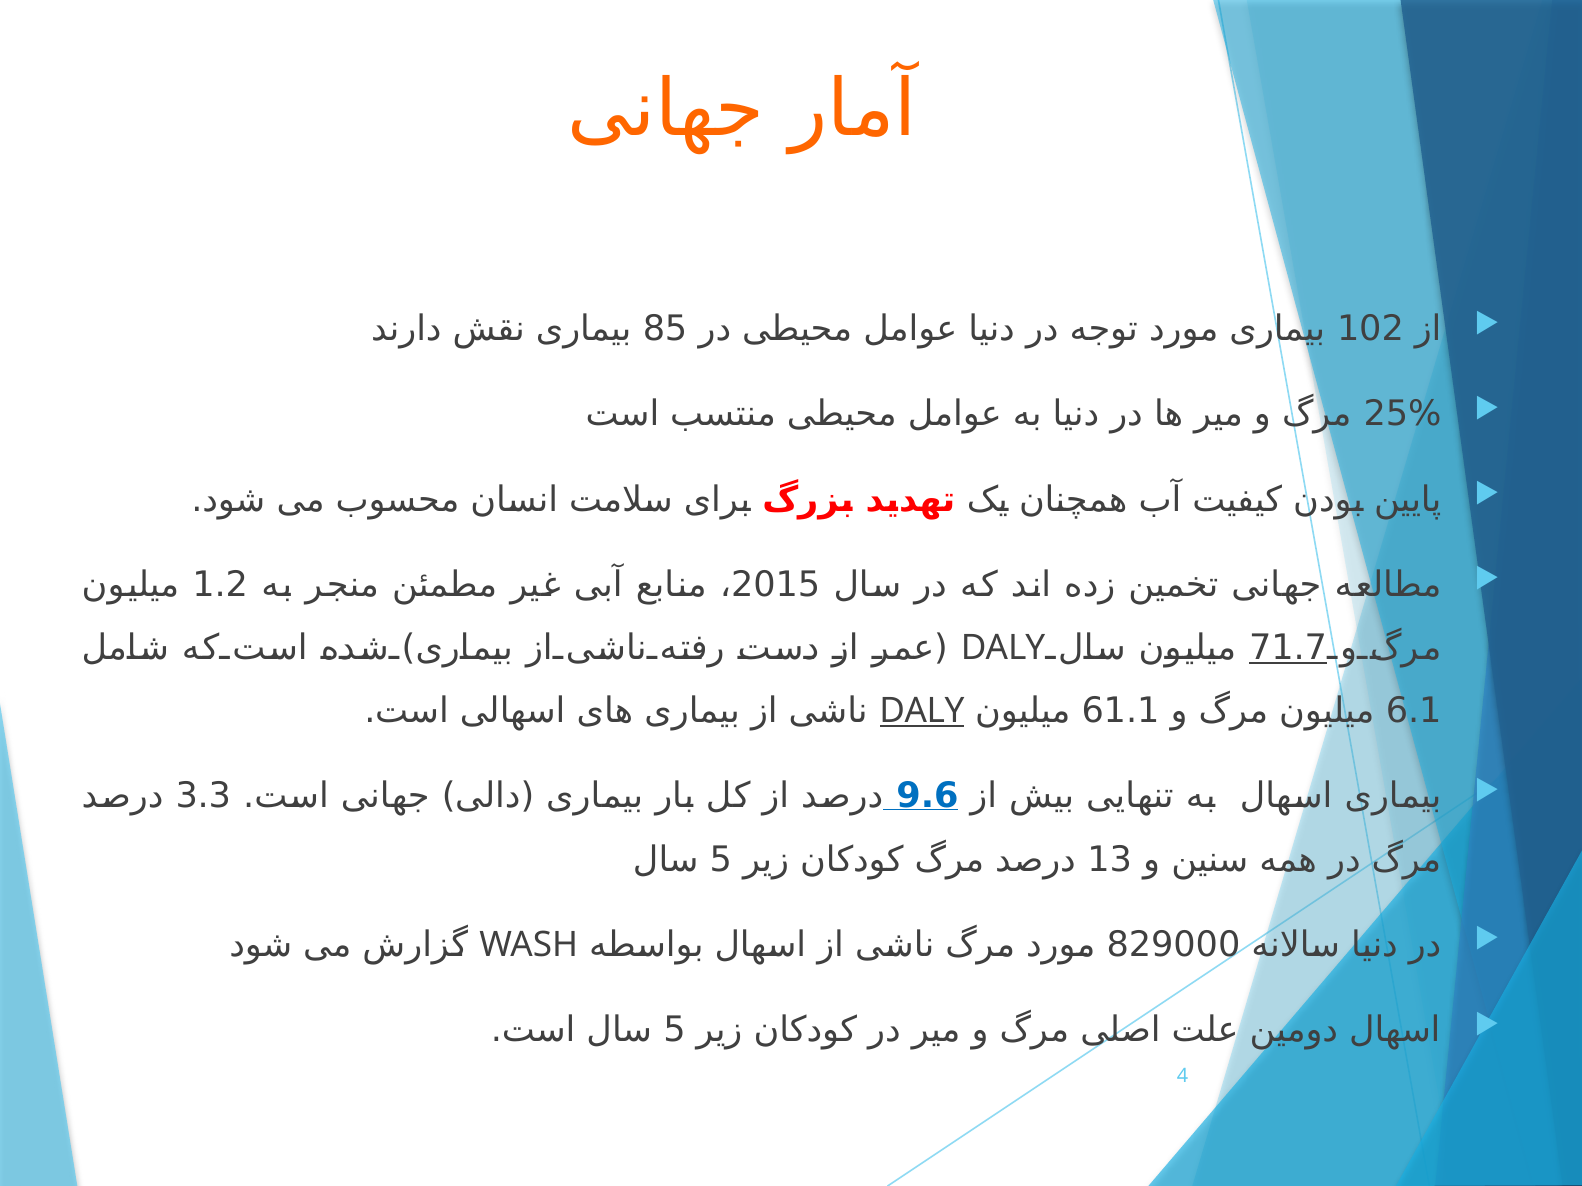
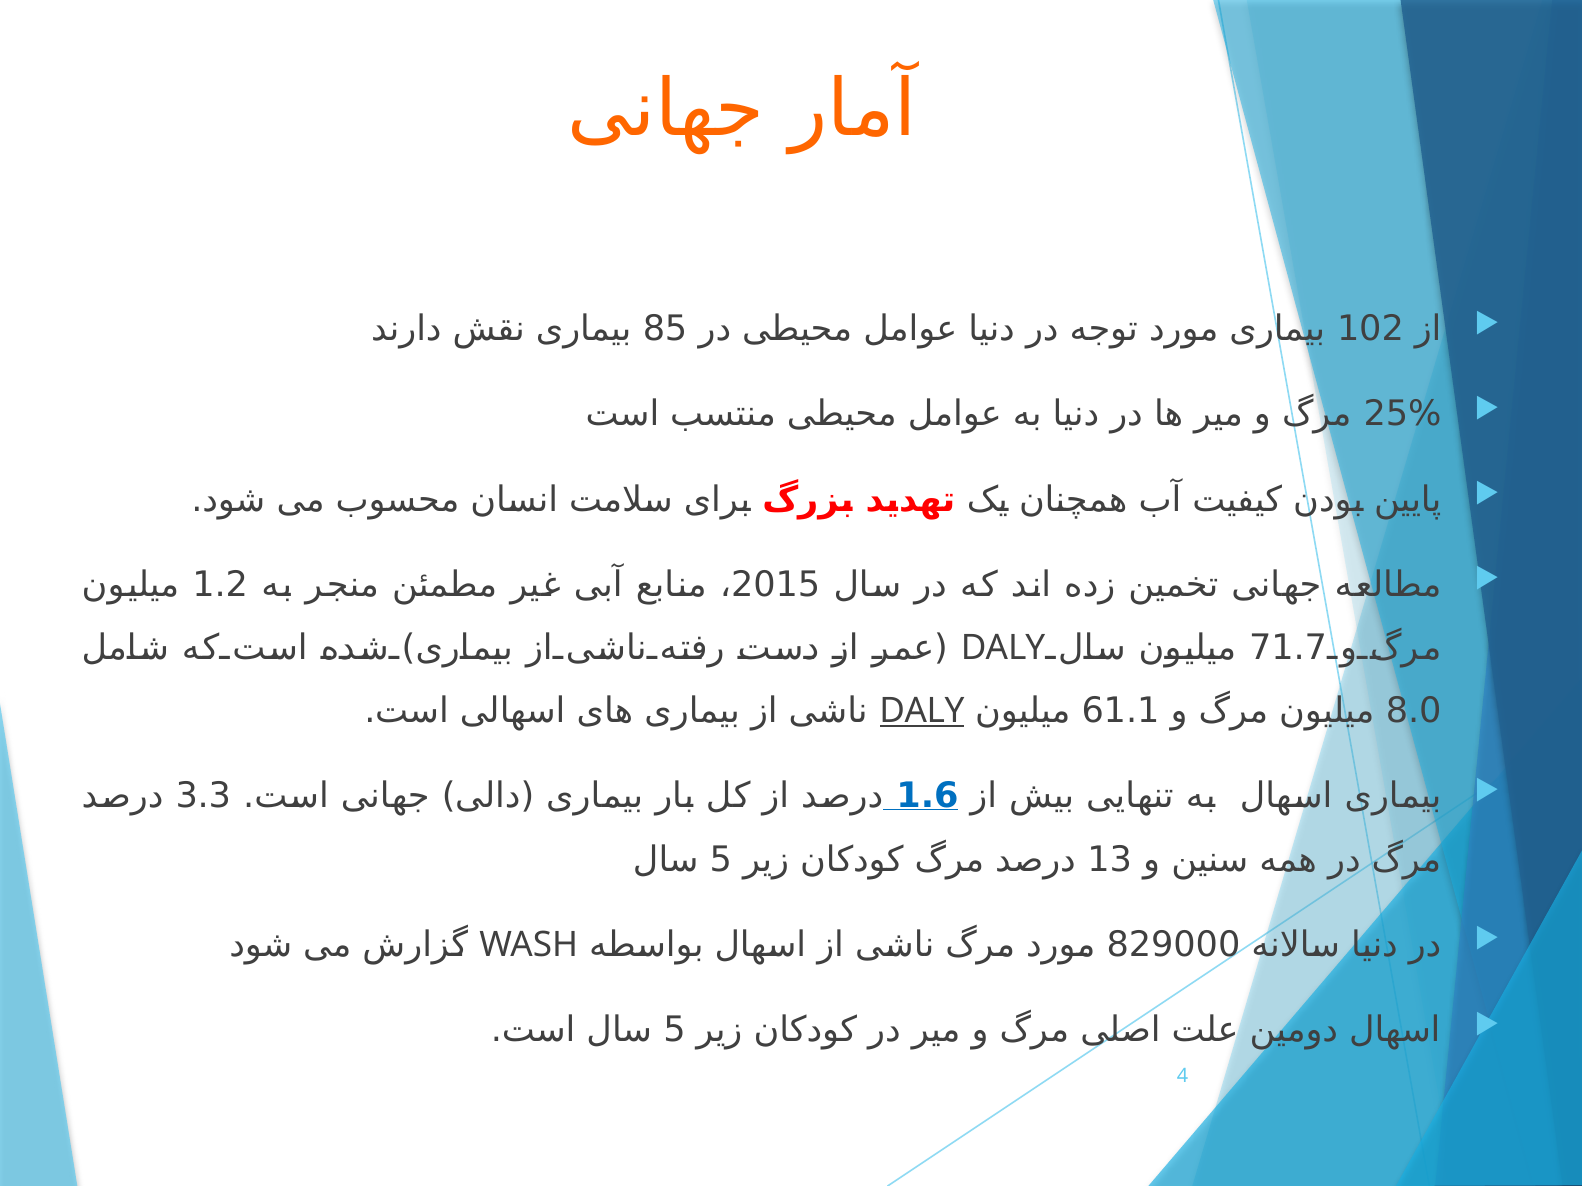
71.7 underline: present -> none (1288, 648)
6.1: 6.1 -> 8.0 (1414, 711)
9.6: 9.6 -> 1.6 (927, 797)
